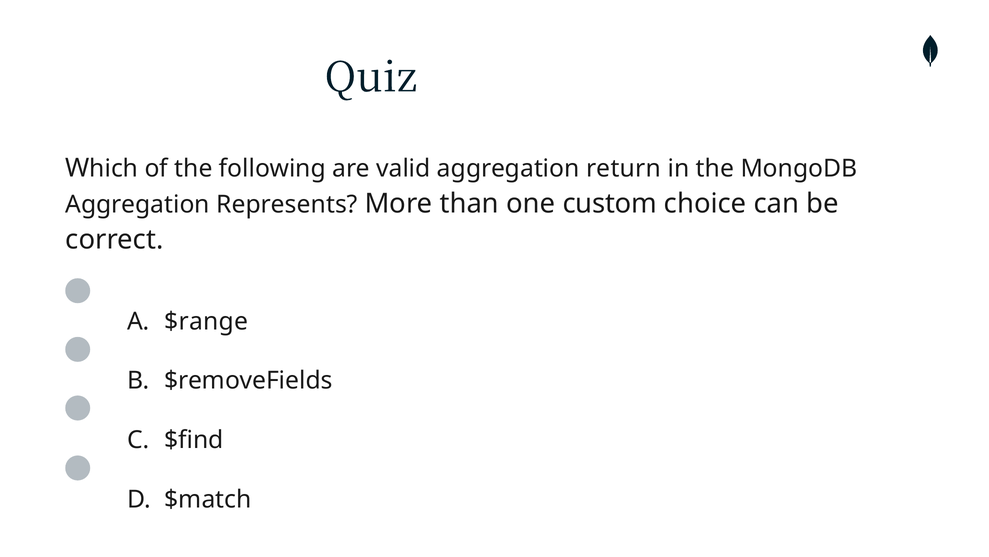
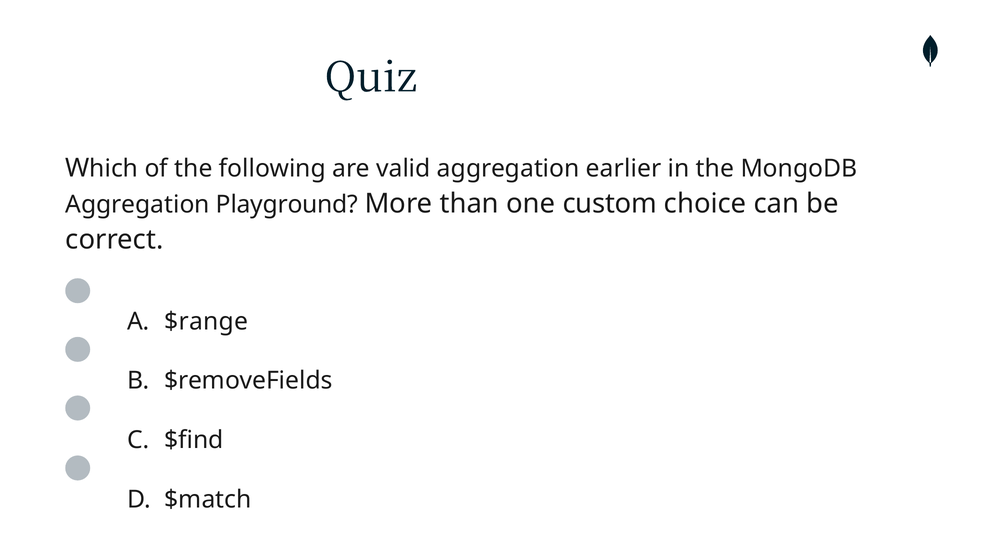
return: return -> earlier (624, 168)
Represents: Represents -> Playground (287, 204)
